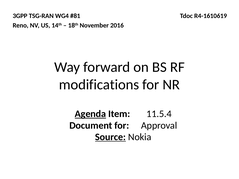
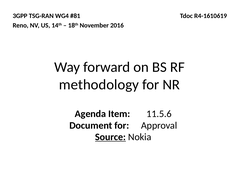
modifications: modifications -> methodology (99, 85)
Agenda underline: present -> none (90, 114)
11.5.4: 11.5.4 -> 11.5.6 (159, 114)
